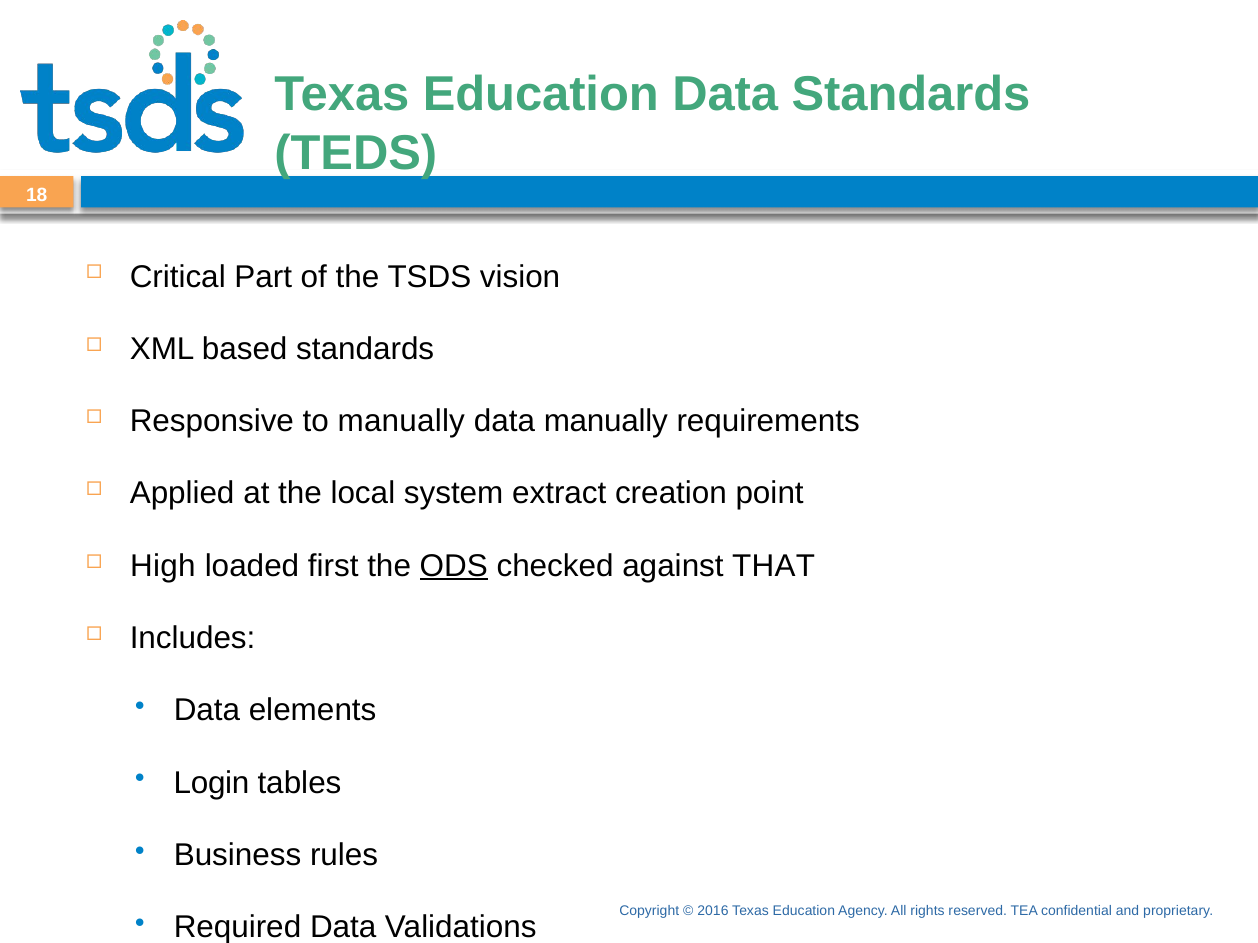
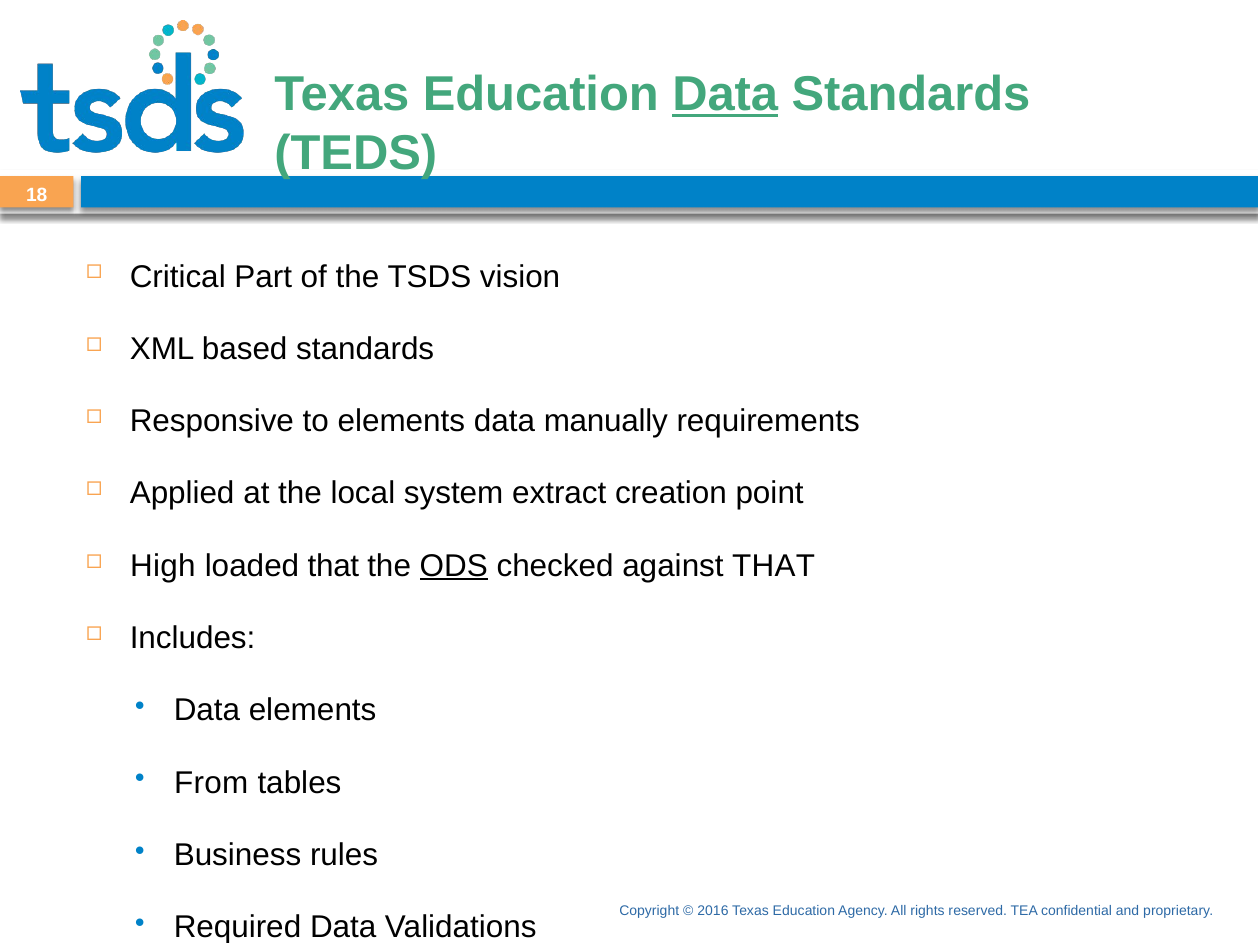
Data underline: none -> present (725, 95)
to manually: manually -> elements (401, 422)
loaded first: first -> that (333, 566)
Login: Login -> From (211, 783)
